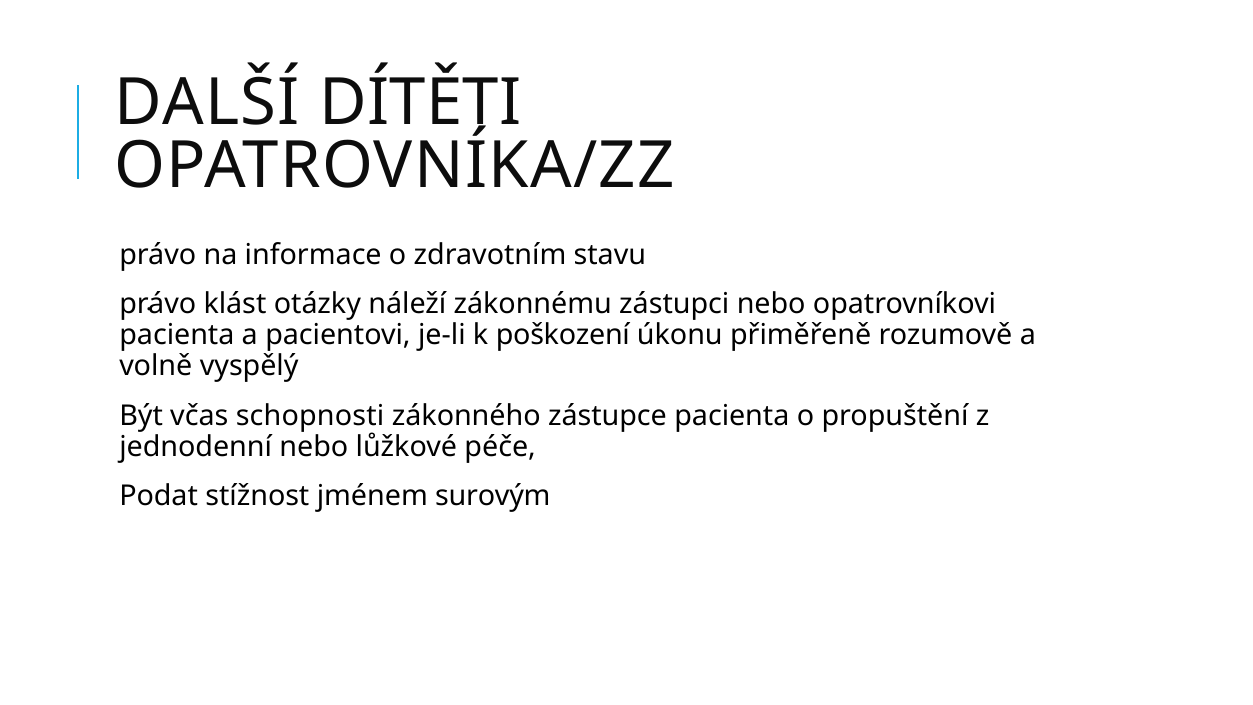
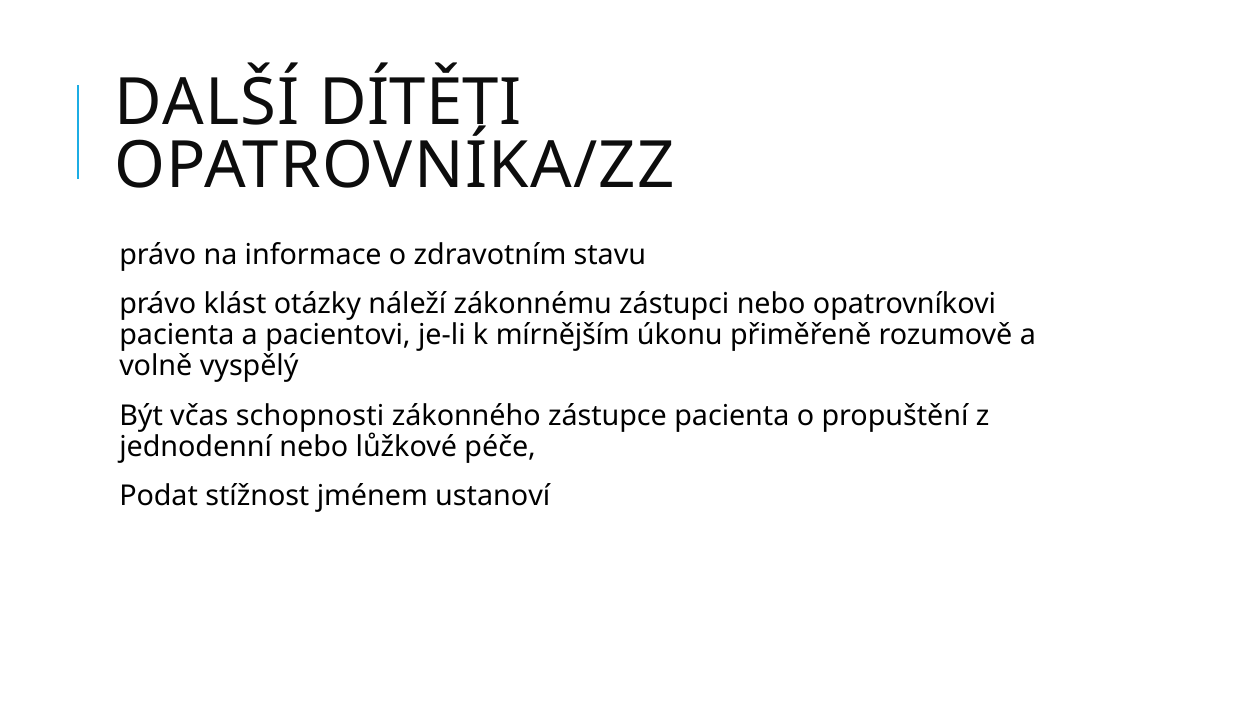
poškození: poškození -> mírnějším (563, 335)
surovým: surovým -> ustanoví (493, 496)
